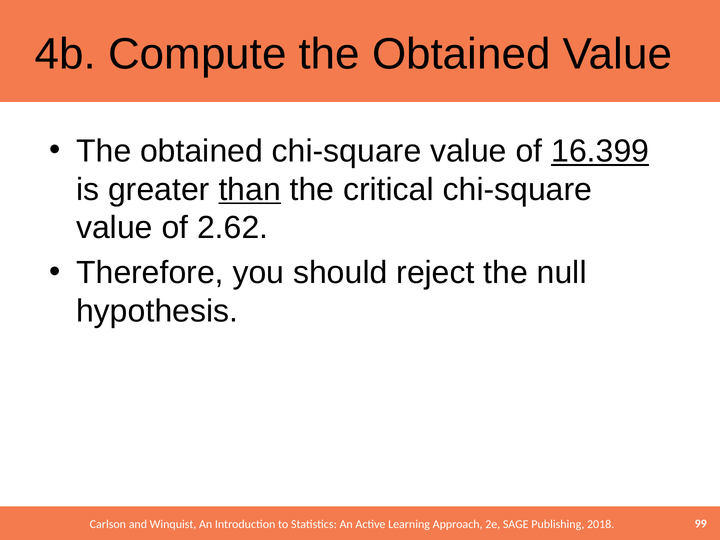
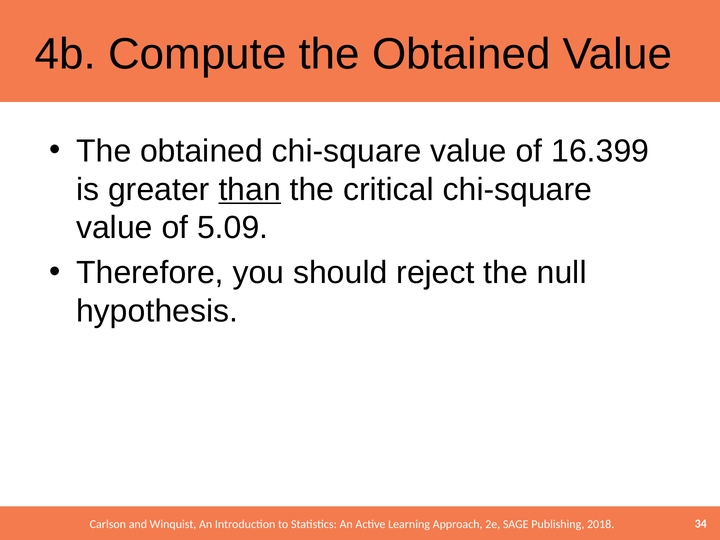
16.399 underline: present -> none (600, 151)
2.62: 2.62 -> 5.09 (233, 228)
99: 99 -> 34 (701, 524)
